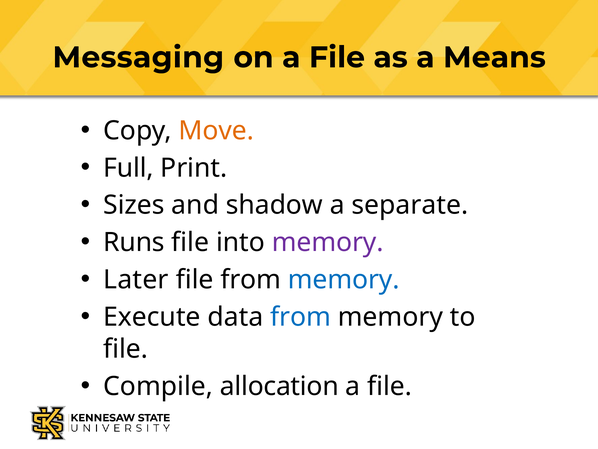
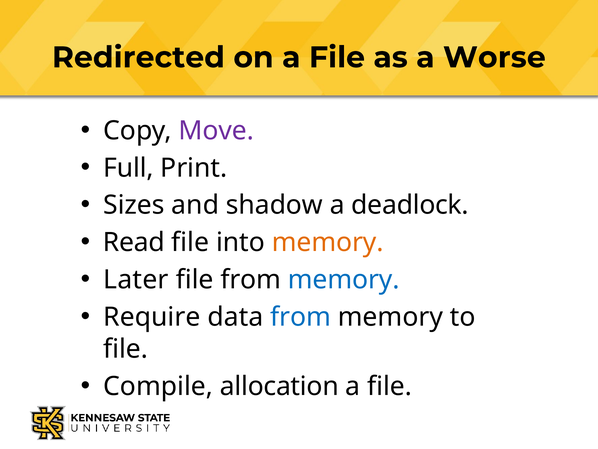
Messaging: Messaging -> Redirected (138, 57)
Means: Means -> Worse (494, 57)
Move colour: orange -> purple (216, 130)
separate: separate -> deadlock (410, 205)
Runs: Runs -> Read (134, 242)
memory colour: purple -> orange (328, 242)
Execute: Execute -> Require (152, 317)
